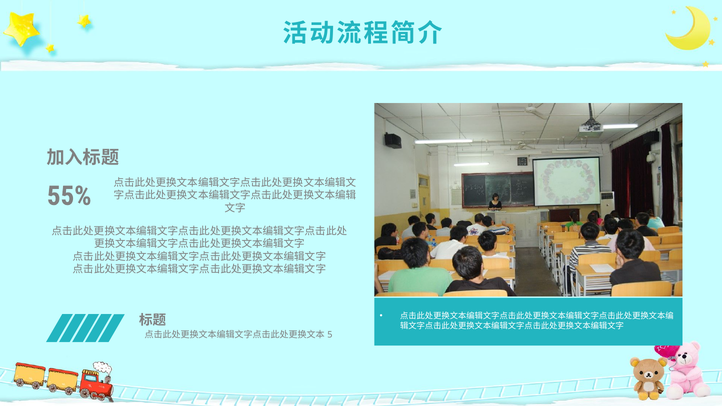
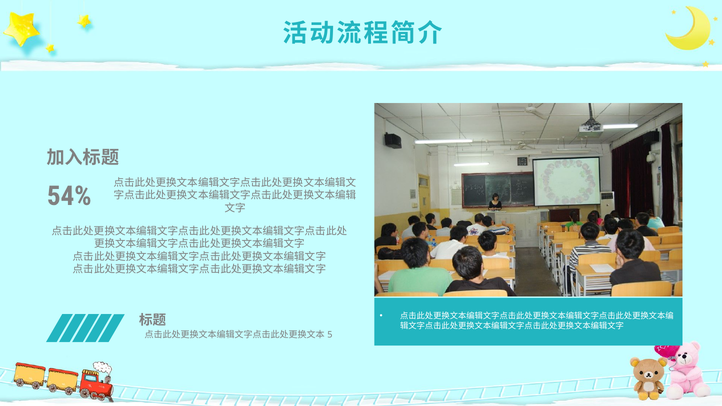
55%: 55% -> 54% (69, 196)
